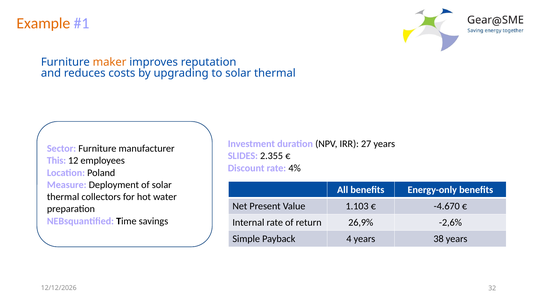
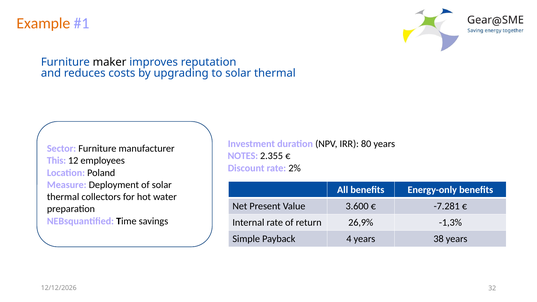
maker colour: orange -> black (110, 62)
27: 27 -> 80 (366, 144)
SLIDES: SLIDES -> NOTES (243, 156)
4%: 4% -> 2% (295, 168)
1.103: 1.103 -> 3.600 (357, 206)
-4.670: -4.670 -> -7.281 (447, 206)
-2,6%: -2,6% -> -1,3% (450, 222)
